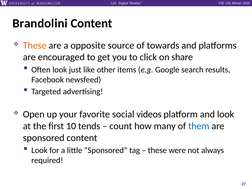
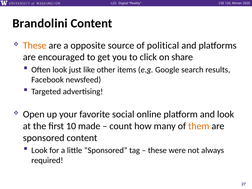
towards: towards -> political (163, 45)
videos: videos -> online (149, 114)
tends: tends -> made (89, 126)
them colour: blue -> orange (199, 126)
